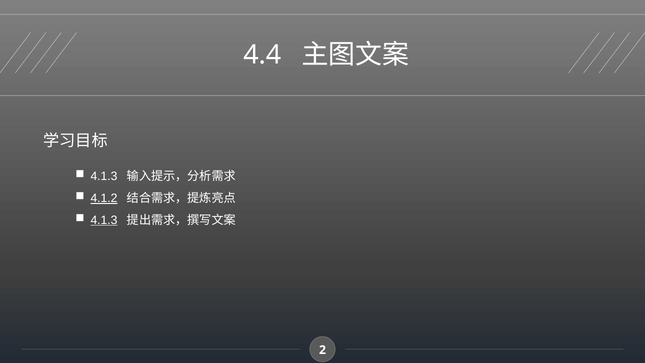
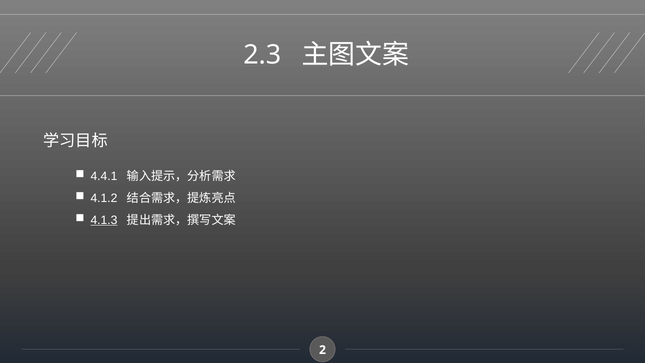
4.4: 4.4 -> 2.3 (262, 55)
4.1.3: 4.1.3 -> 4.4.1 (104, 176)
4.1.2 underline: present -> none (104, 198)
